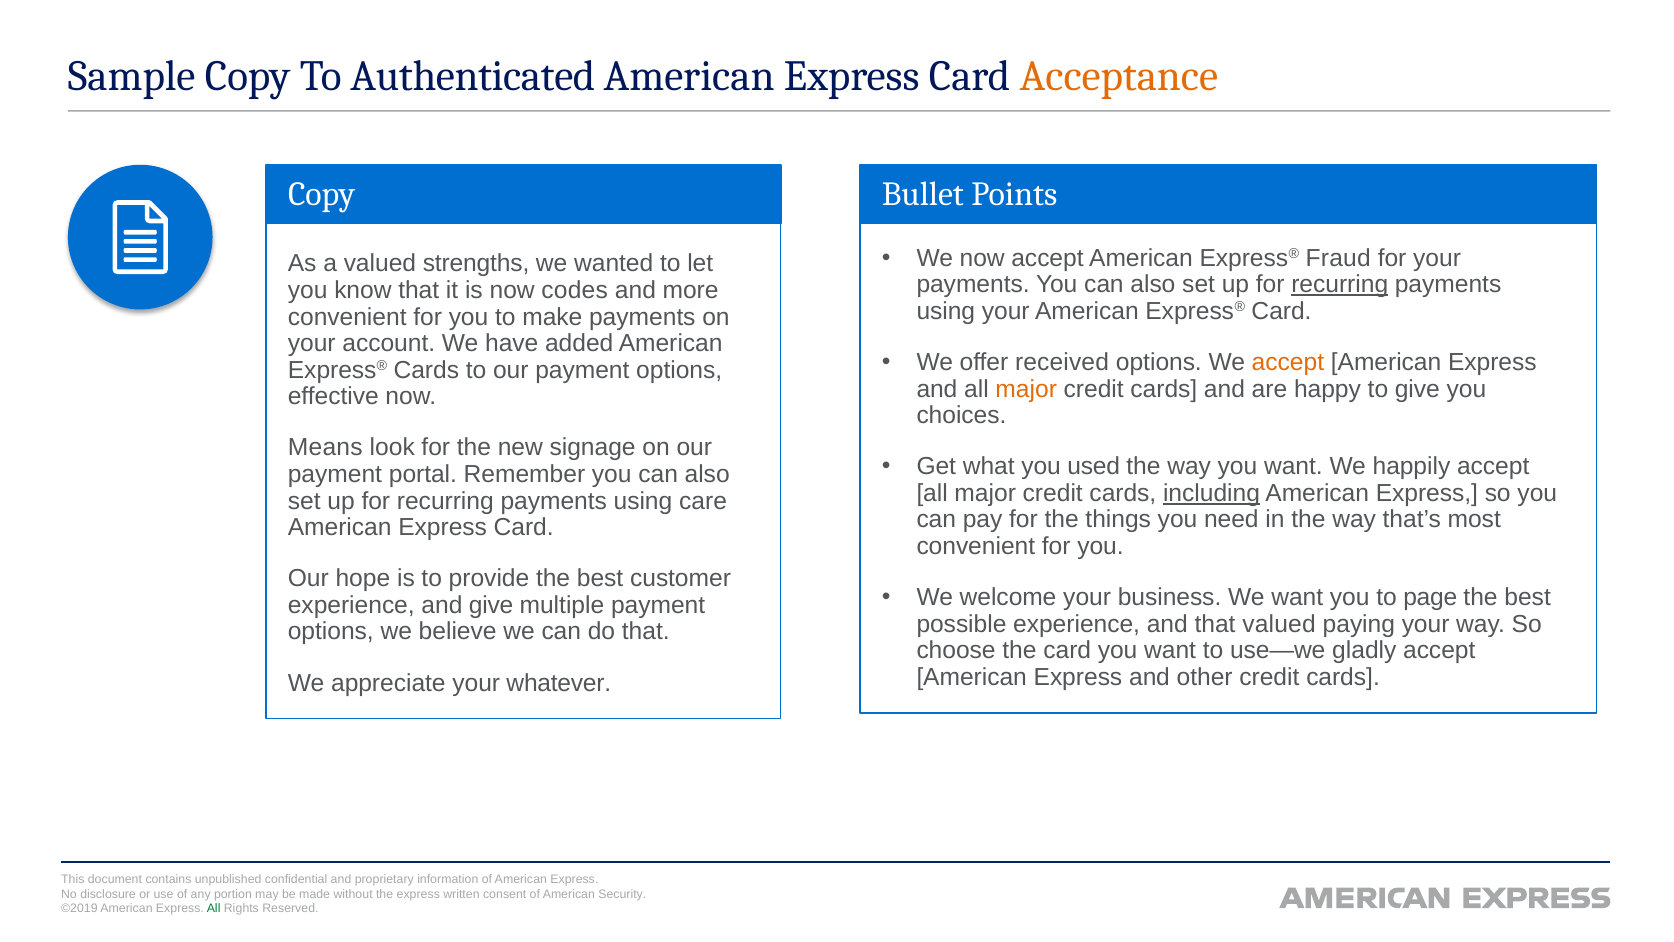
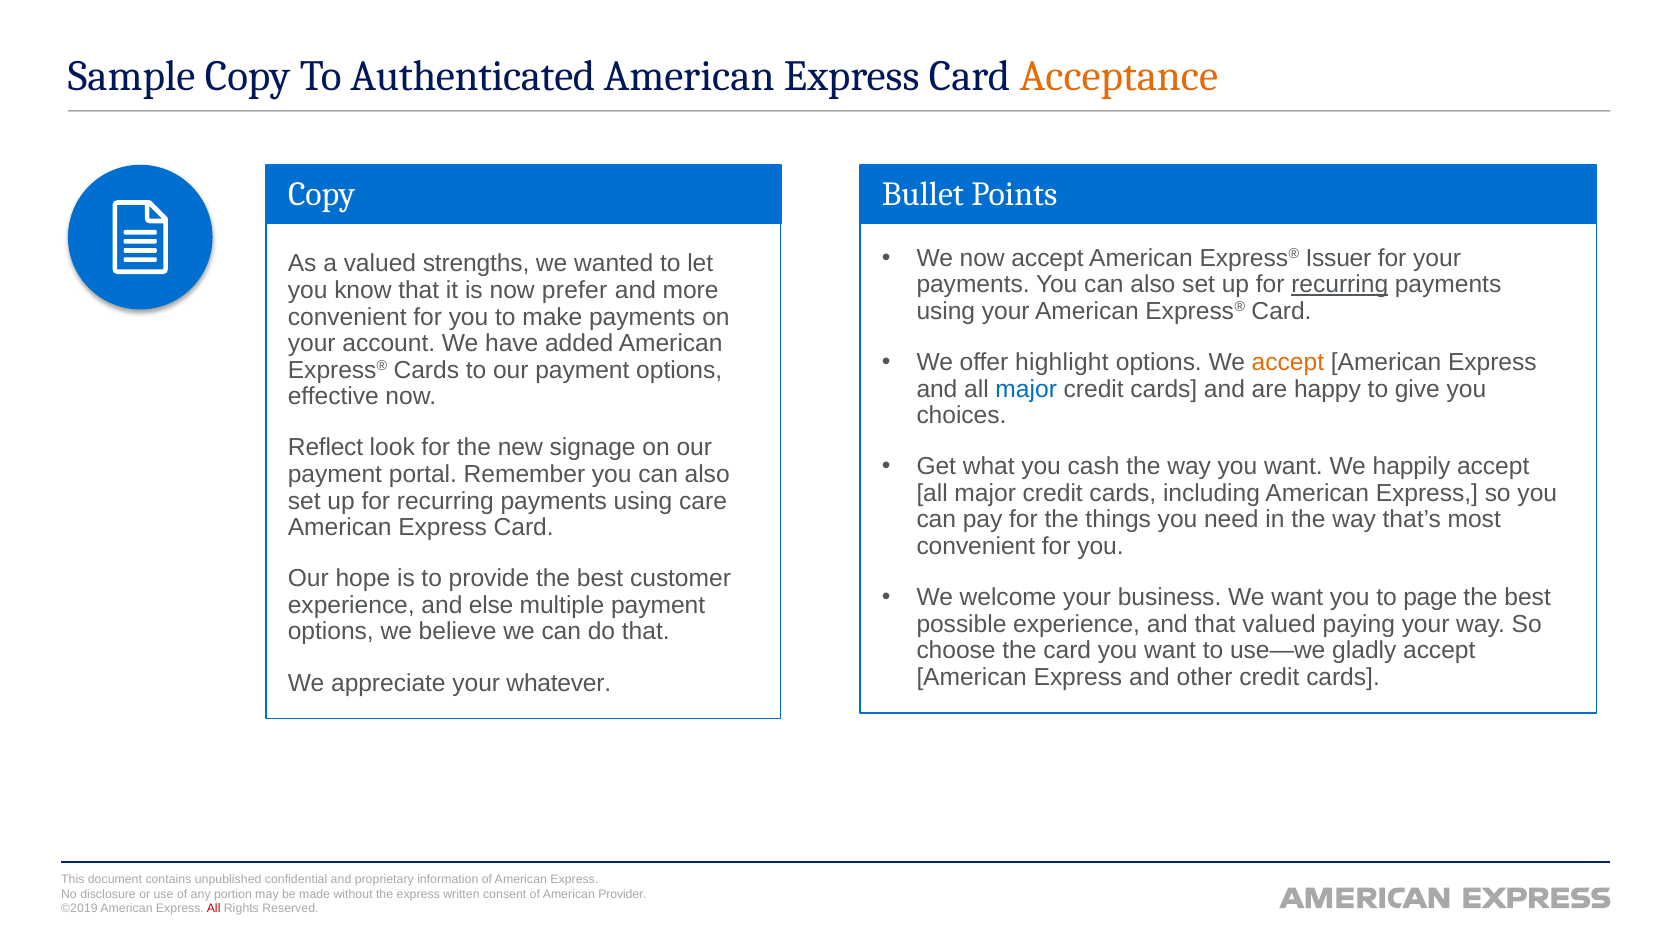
Fraud: Fraud -> Issuer (1338, 258)
codes: codes -> prefer (575, 290)
received: received -> highlight (1062, 362)
major colour: orange -> blue (1026, 389)
Means: Means -> Reflect (326, 448)
used: used -> cash (1094, 466)
including underline: present -> none (1211, 493)
and give: give -> else (491, 605)
Security: Security -> Provider (622, 894)
All colour: green -> red (214, 909)
